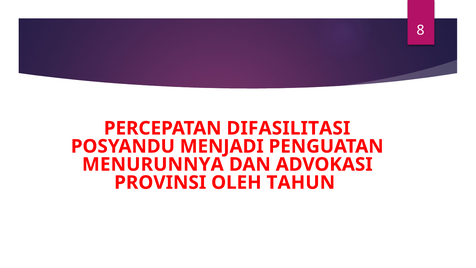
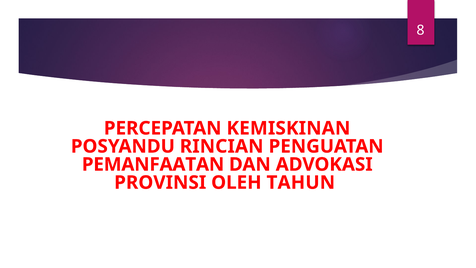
DIFASILITASI: DIFASILITASI -> KEMISKINAN (288, 128)
MENJADI: MENJADI -> RINCIAN (222, 146)
MENURUNNYA: MENURUNNYA -> PEMANFAATAN (153, 164)
